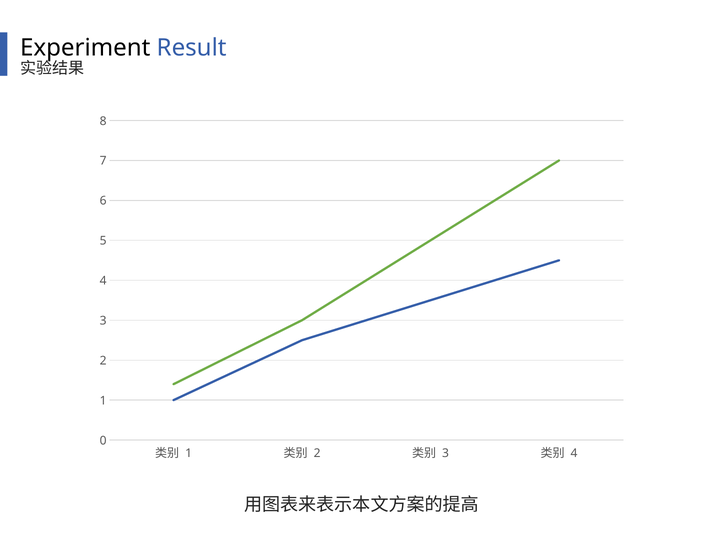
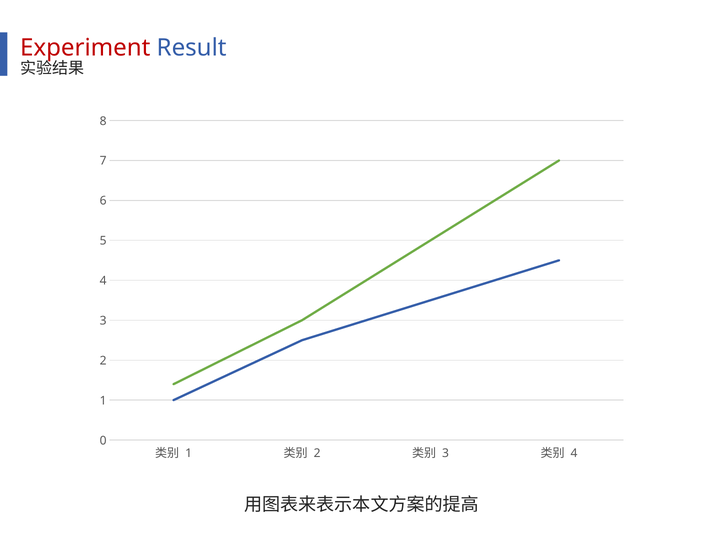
Experiment colour: black -> red (85, 48)
